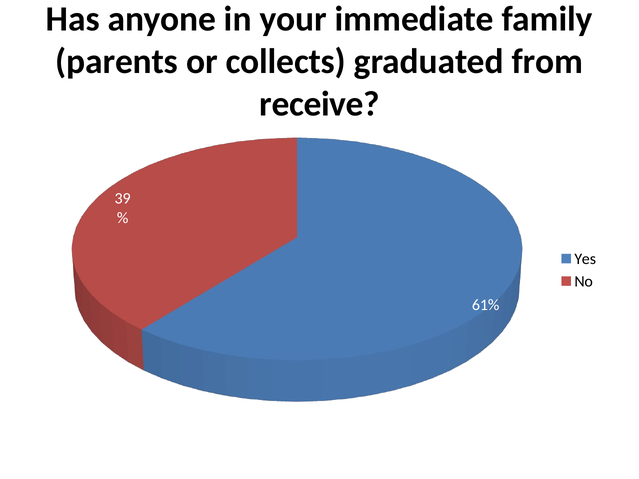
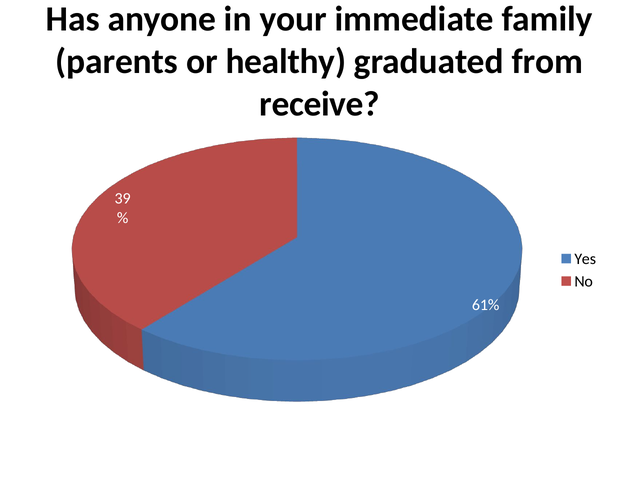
collects: collects -> healthy (286, 62)
